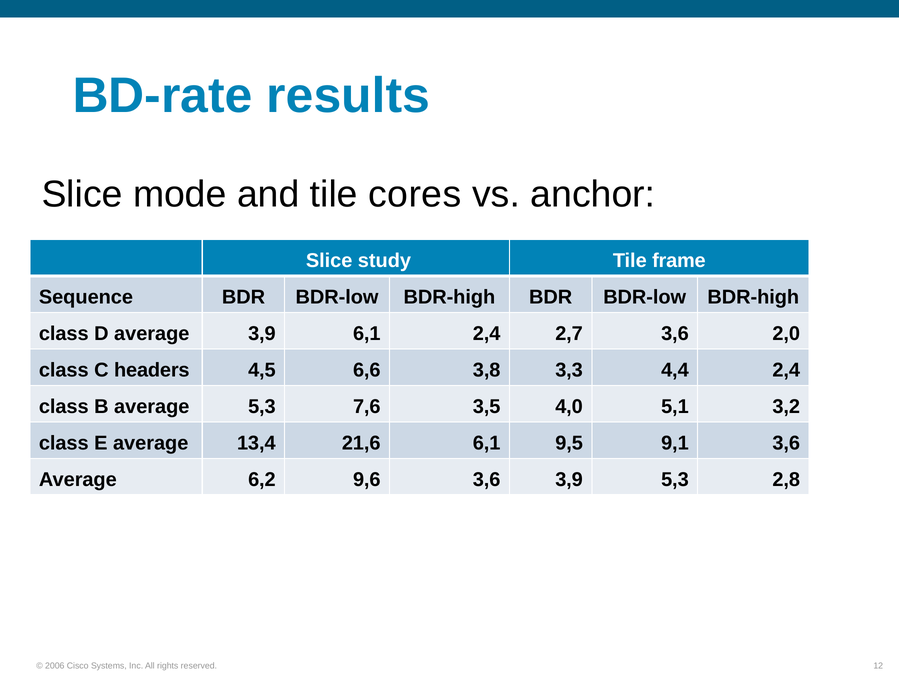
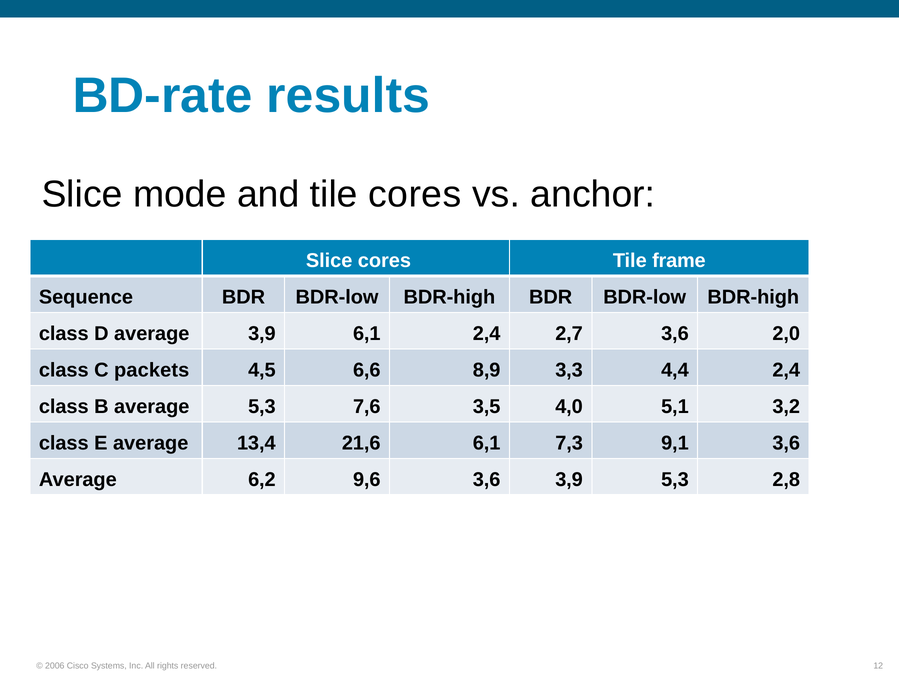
Slice study: study -> cores (384, 261)
headers: headers -> packets (152, 370)
3,8: 3,8 -> 8,9 (487, 370)
9,5: 9,5 -> 7,3 (569, 443)
